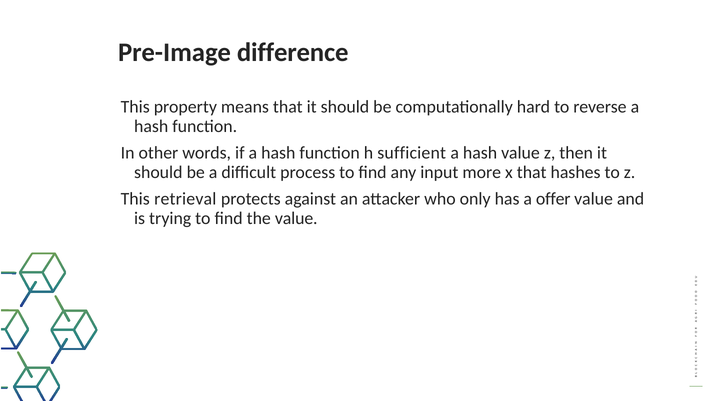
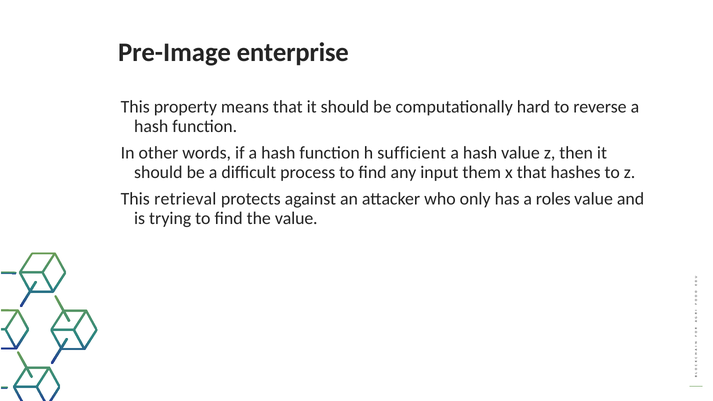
difference: difference -> enterprise (293, 52)
more: more -> them (482, 172)
offer: offer -> roles (553, 199)
